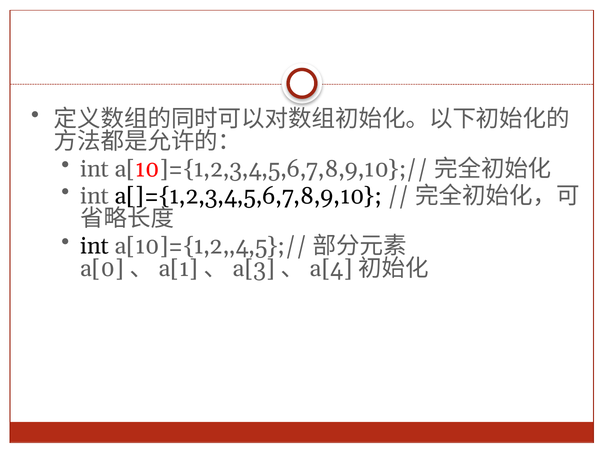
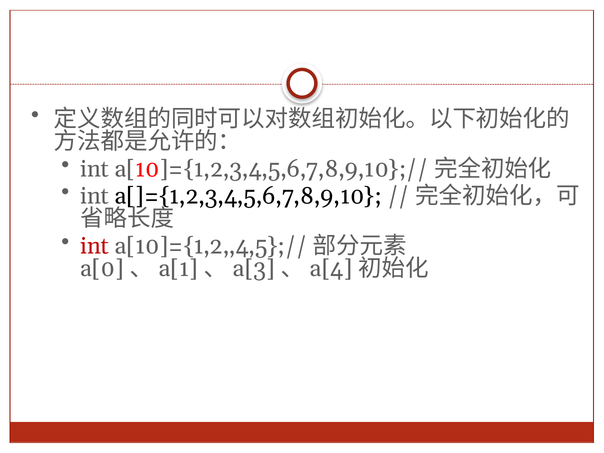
int colour: black -> red (95, 246)
